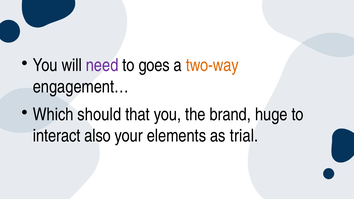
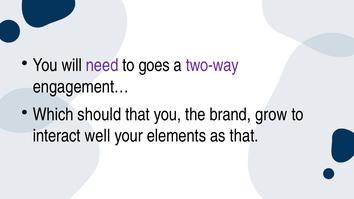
two-way colour: orange -> purple (212, 65)
huge: huge -> grow (271, 114)
also: also -> well (97, 136)
as trial: trial -> that (244, 136)
